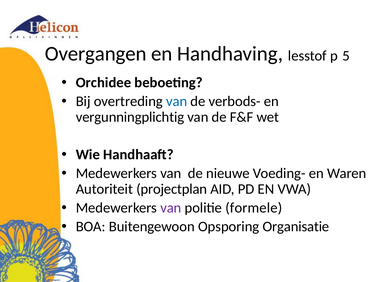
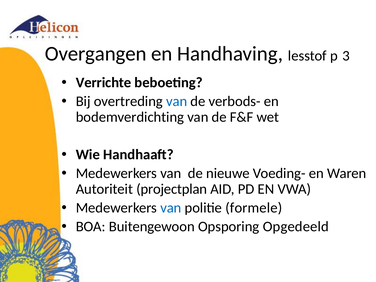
5: 5 -> 3 (346, 56)
Orchidee: Orchidee -> Verrichte (104, 83)
vergunningplichtig: vergunningplichtig -> bodemverdichting (130, 117)
van colour: purple -> blue (171, 208)
Organisatie: Organisatie -> Opgedeeld (296, 227)
